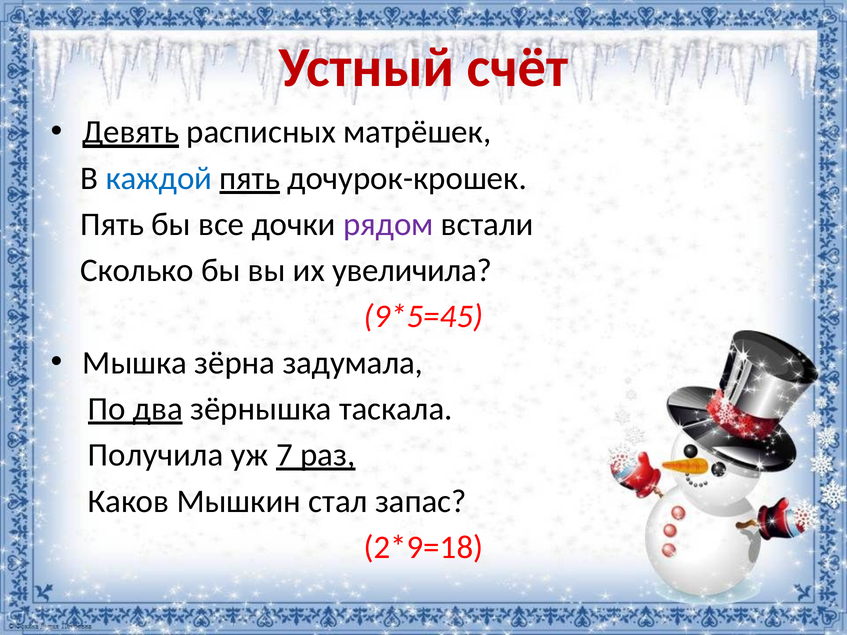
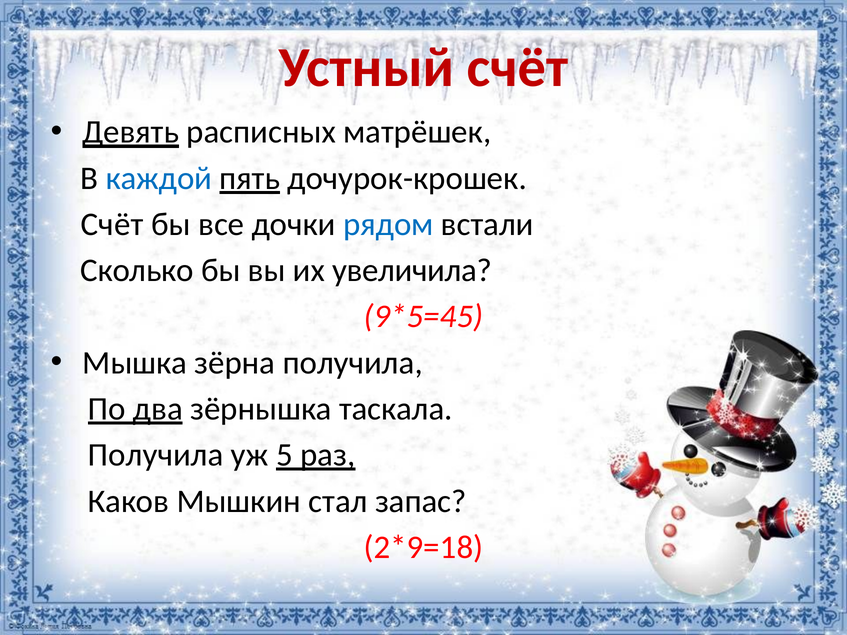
Пять: Пять -> Счёт (112, 224)
рядом colour: purple -> blue (388, 224)
зёрна задумала: задумала -> получила (353, 363)
7: 7 -> 5 (284, 455)
